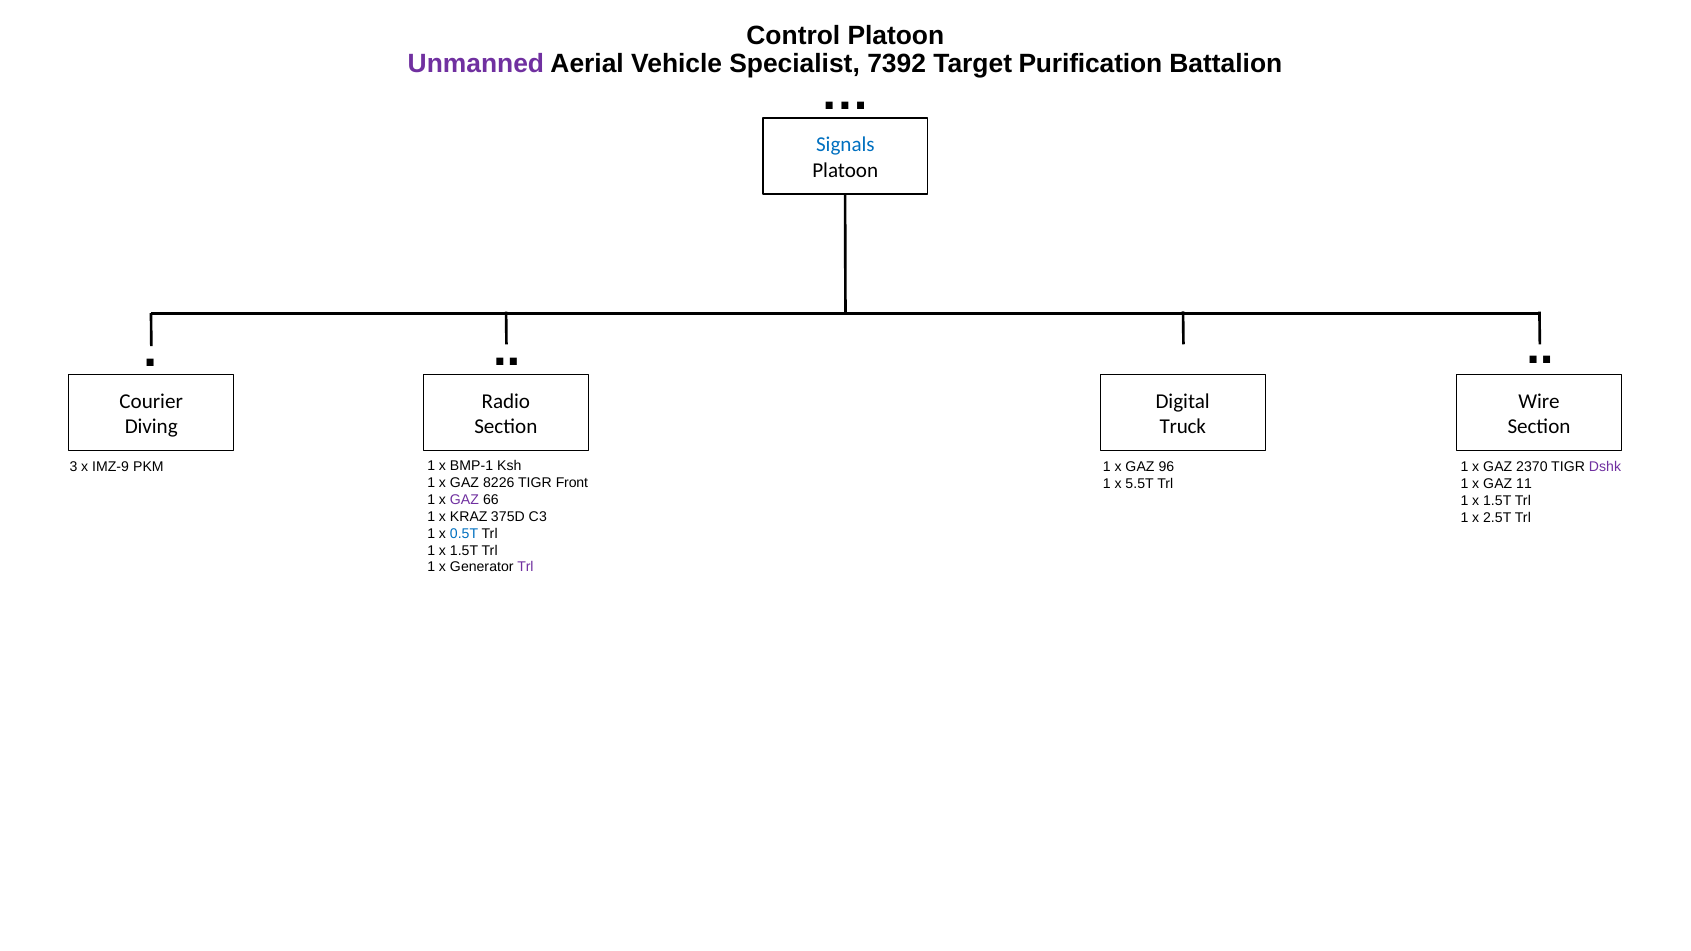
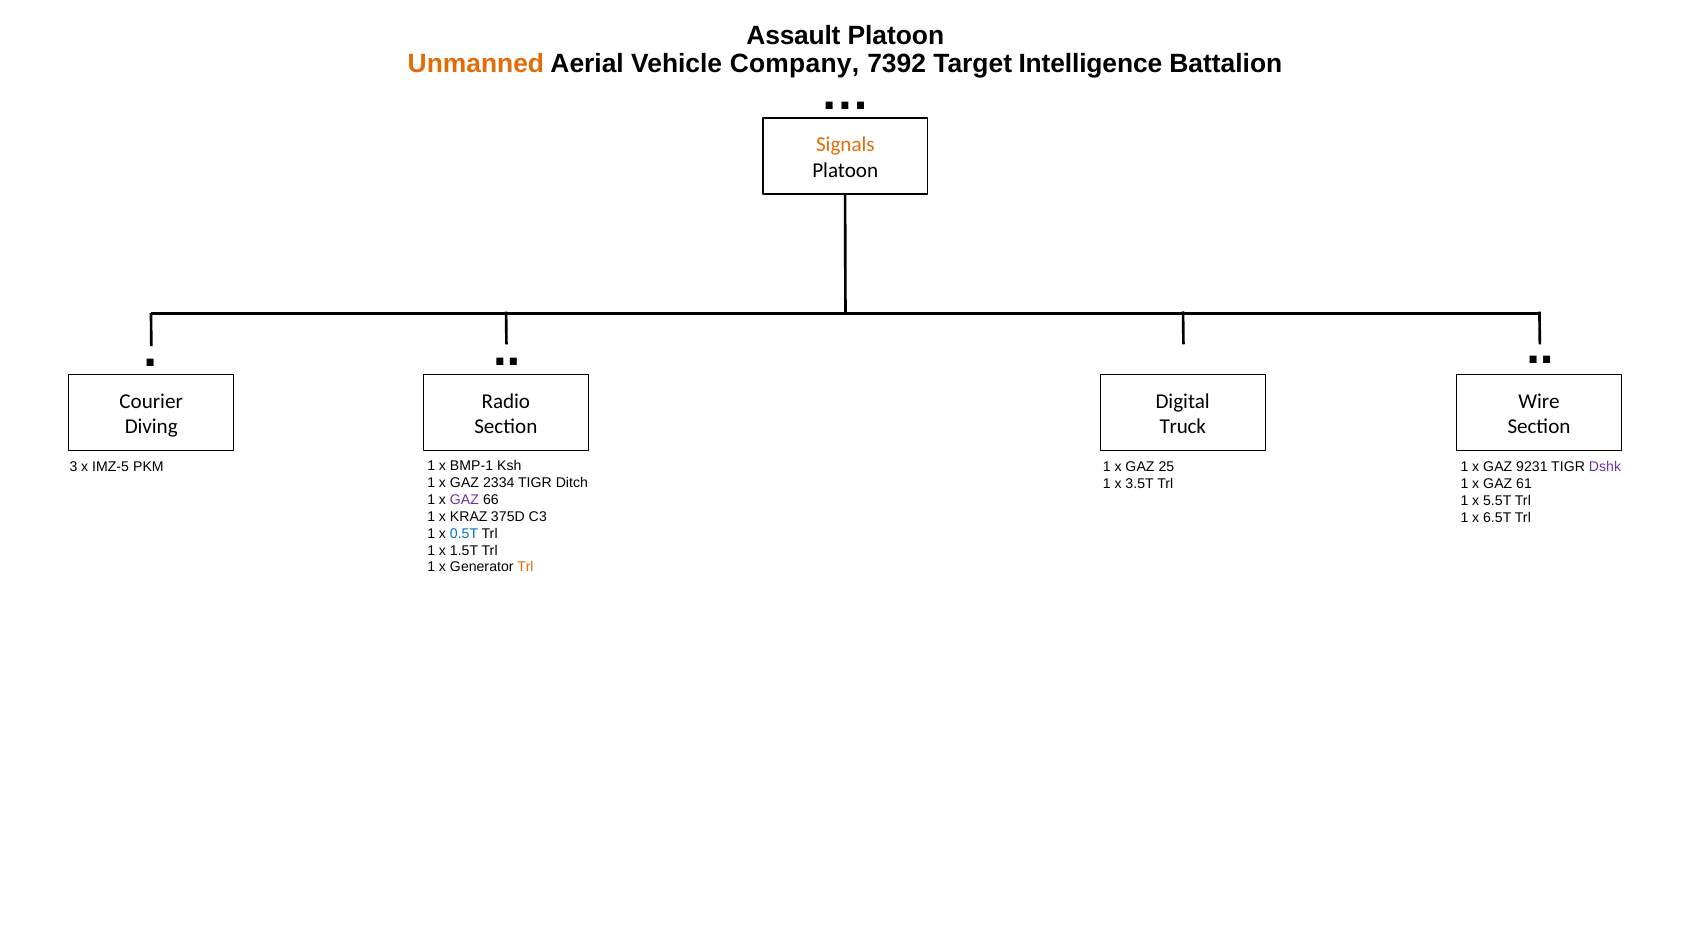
Control: Control -> Assault (793, 35)
Unmanned colour: purple -> orange (476, 64)
Specialist: Specialist -> Company (794, 64)
Purification: Purification -> Intelligence (1090, 64)
Signals colour: blue -> orange (845, 145)
IMZ-9: IMZ-9 -> IMZ-5 (111, 467)
96: 96 -> 25 (1166, 467)
2370: 2370 -> 9231 (1532, 467)
8226: 8226 -> 2334 (499, 483)
Front: Front -> Ditch (572, 483)
5.5T: 5.5T -> 3.5T (1140, 484)
11: 11 -> 61 (1524, 484)
1.5T: 1.5T -> 5.5T (1497, 501)
2.5T: 2.5T -> 6.5T (1497, 518)
Trl colour: purple -> orange (525, 567)
